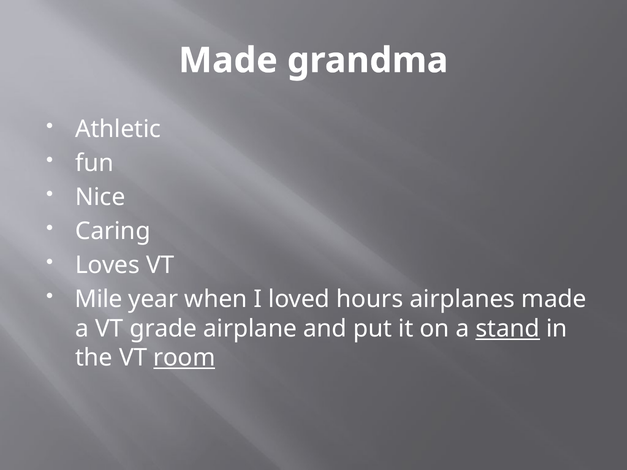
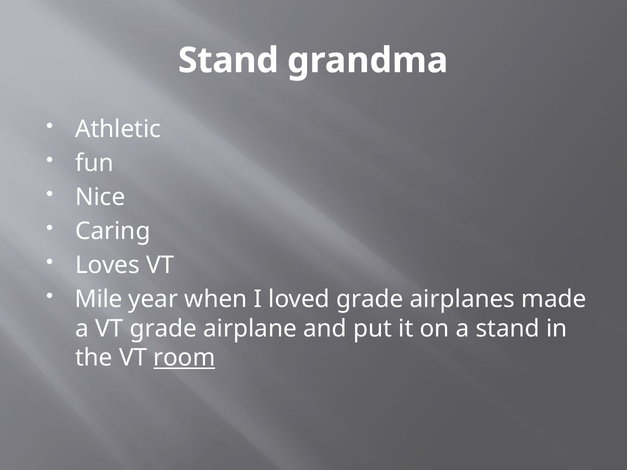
Made: Made -> Stand (228, 60)
loved hours: hours -> grade (370, 300)
stand underline: present -> none (508, 329)
